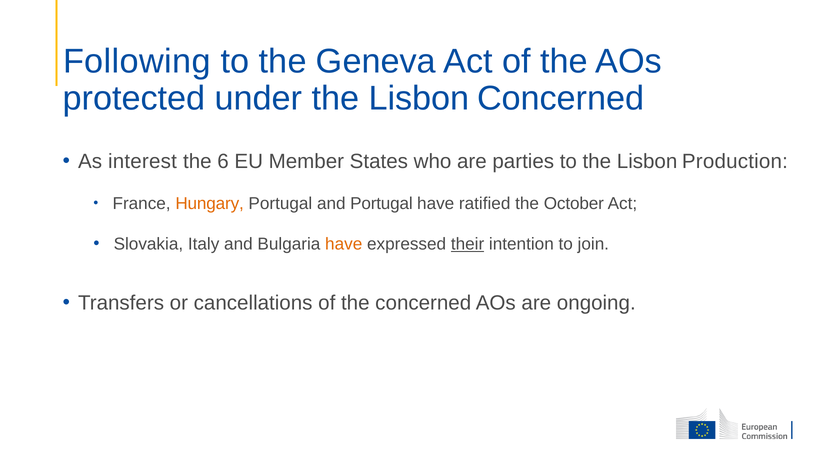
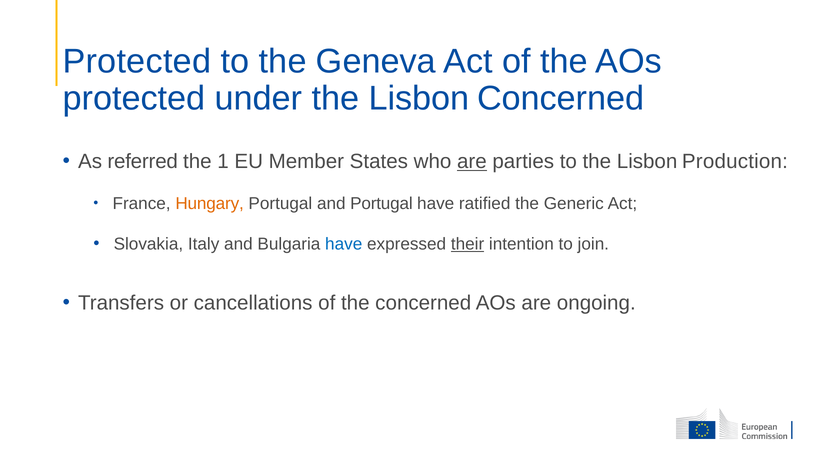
Following: Following -> Protected (137, 61)
interest: interest -> referred (143, 161)
6: 6 -> 1 (223, 161)
are underline: none -> present (472, 161)
October: October -> Generic (574, 203)
have colour: orange -> blue (344, 244)
